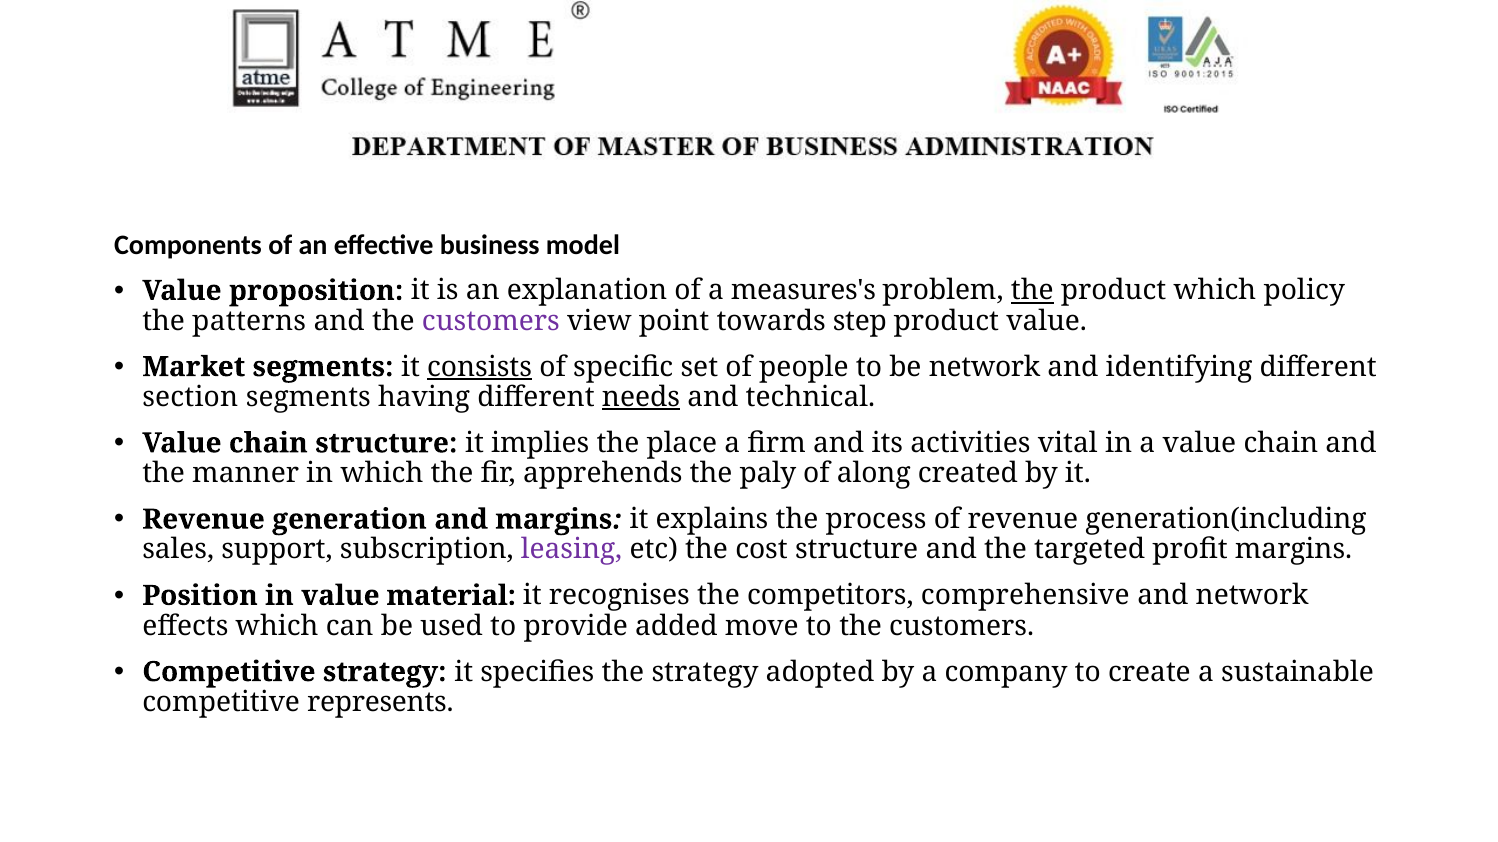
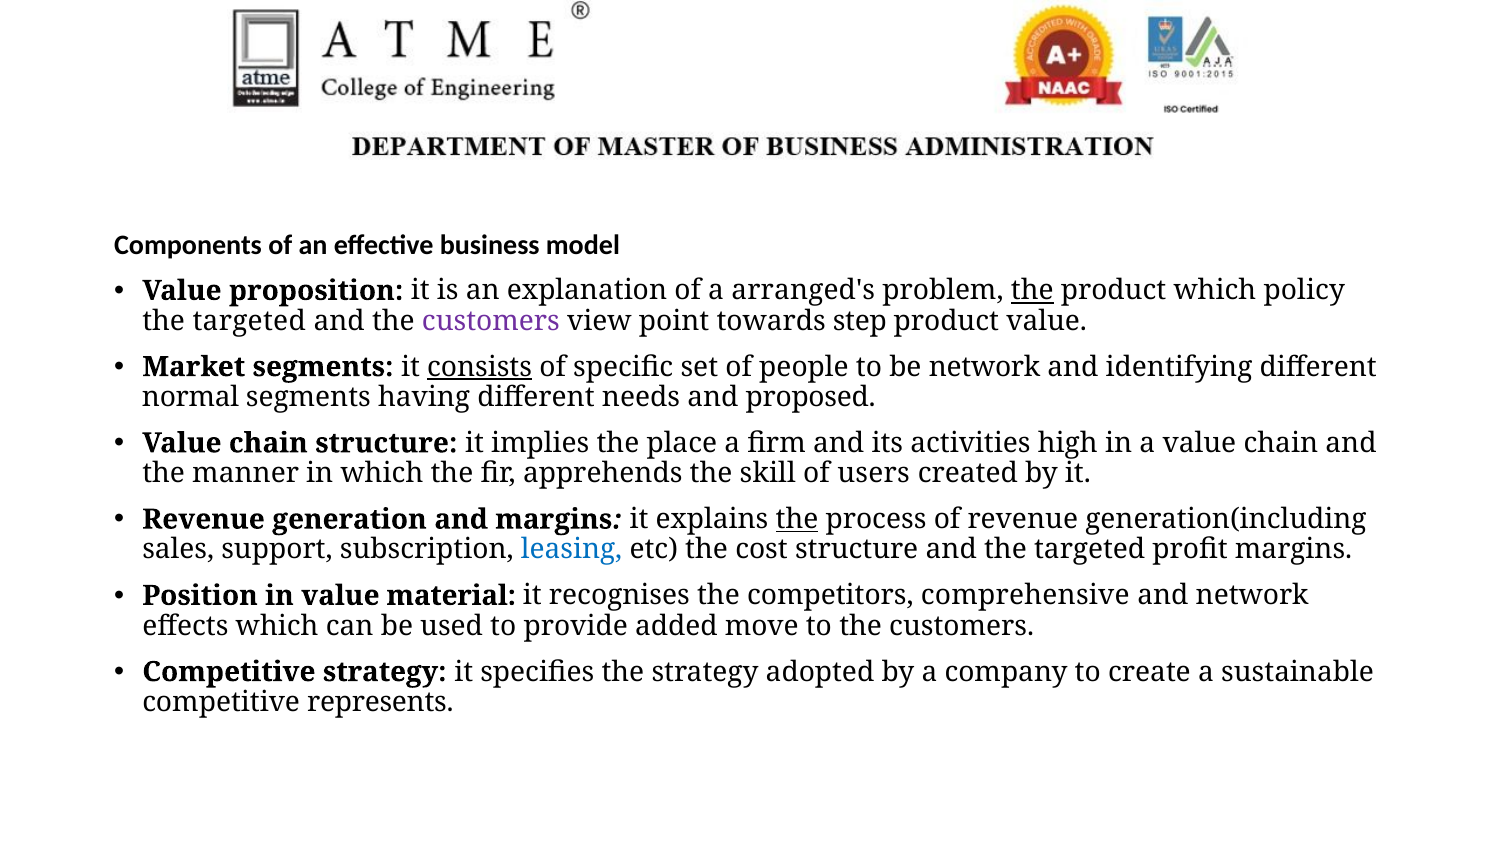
measures's: measures's -> arranged's (803, 291)
patterns: patterns -> targeted (249, 321)
section: section -> normal (191, 398)
needs underline: present -> none (641, 398)
technical: technical -> proposed (811, 398)
vital: vital -> high (1068, 443)
paly: paly -> skill (768, 474)
along: along -> users (874, 474)
the underline: none -> present (797, 520)
leasing colour: purple -> blue (572, 550)
